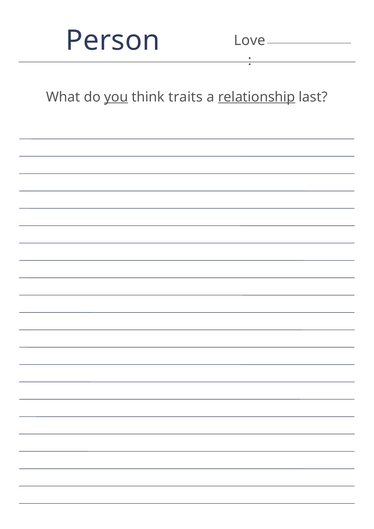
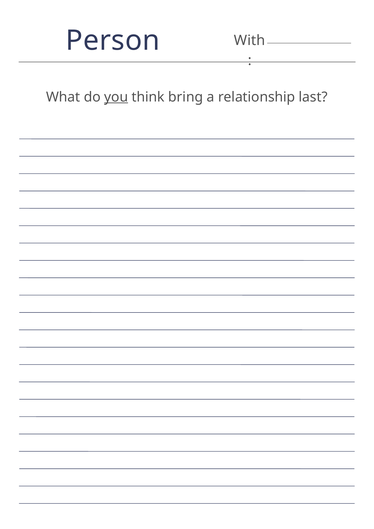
Love: Love -> With (250, 40)
traits: traits -> bring (186, 97)
relationship underline: present -> none (257, 97)
